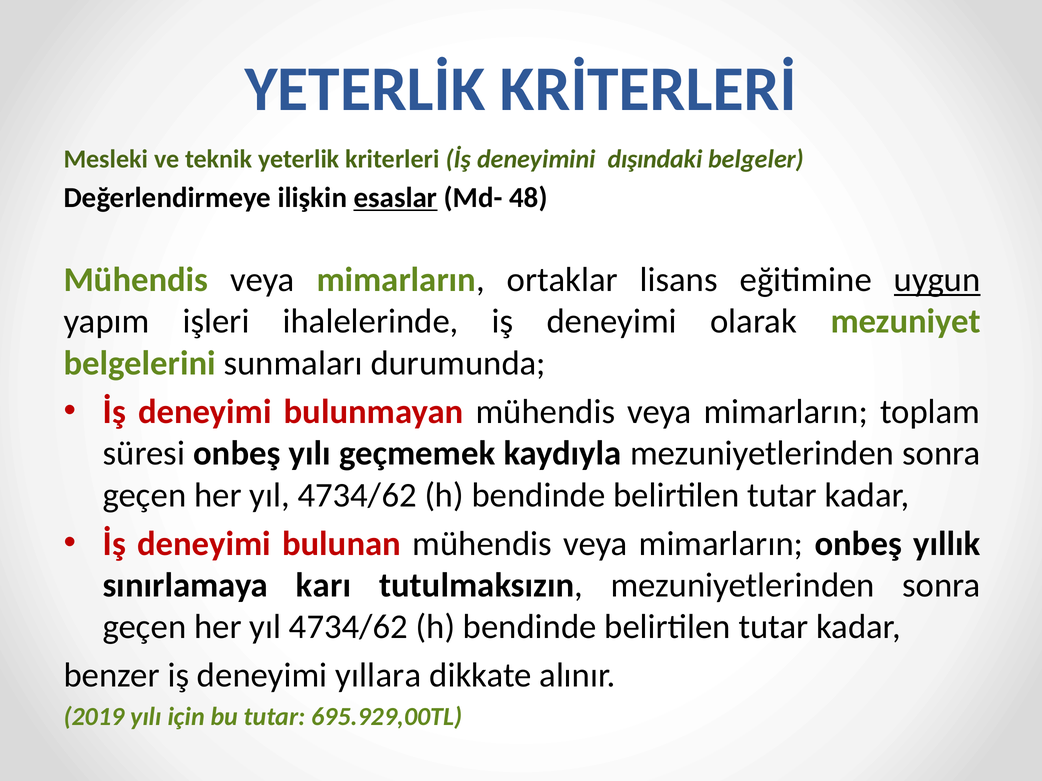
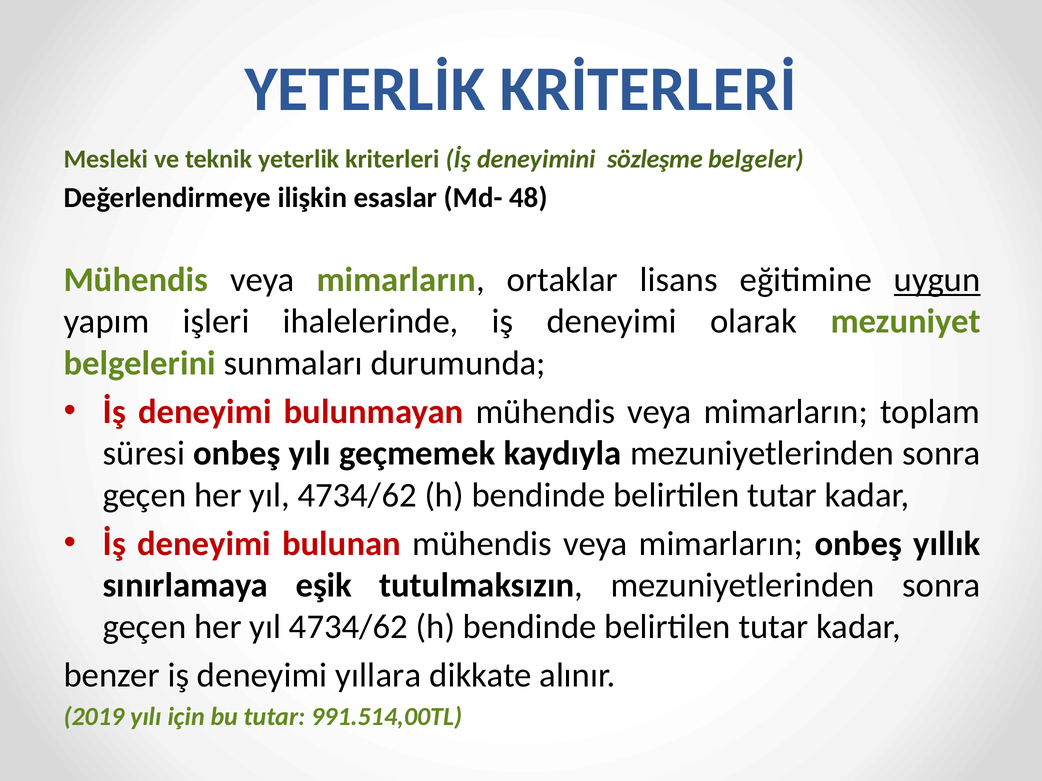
dışındaki: dışındaki -> sözleşme (655, 159)
esaslar underline: present -> none (395, 198)
karı: karı -> eşik (324, 586)
695.929,00TL: 695.929,00TL -> 991.514,00TL (387, 717)
